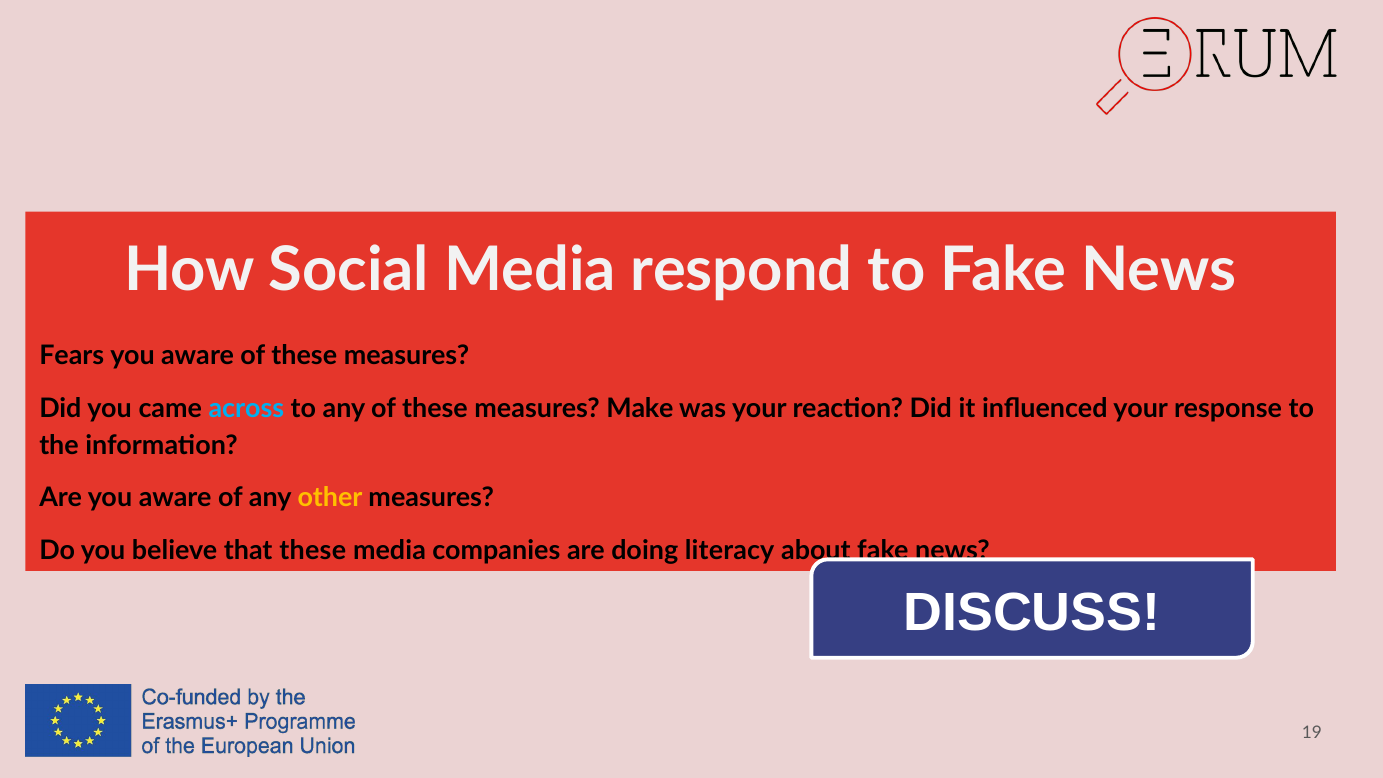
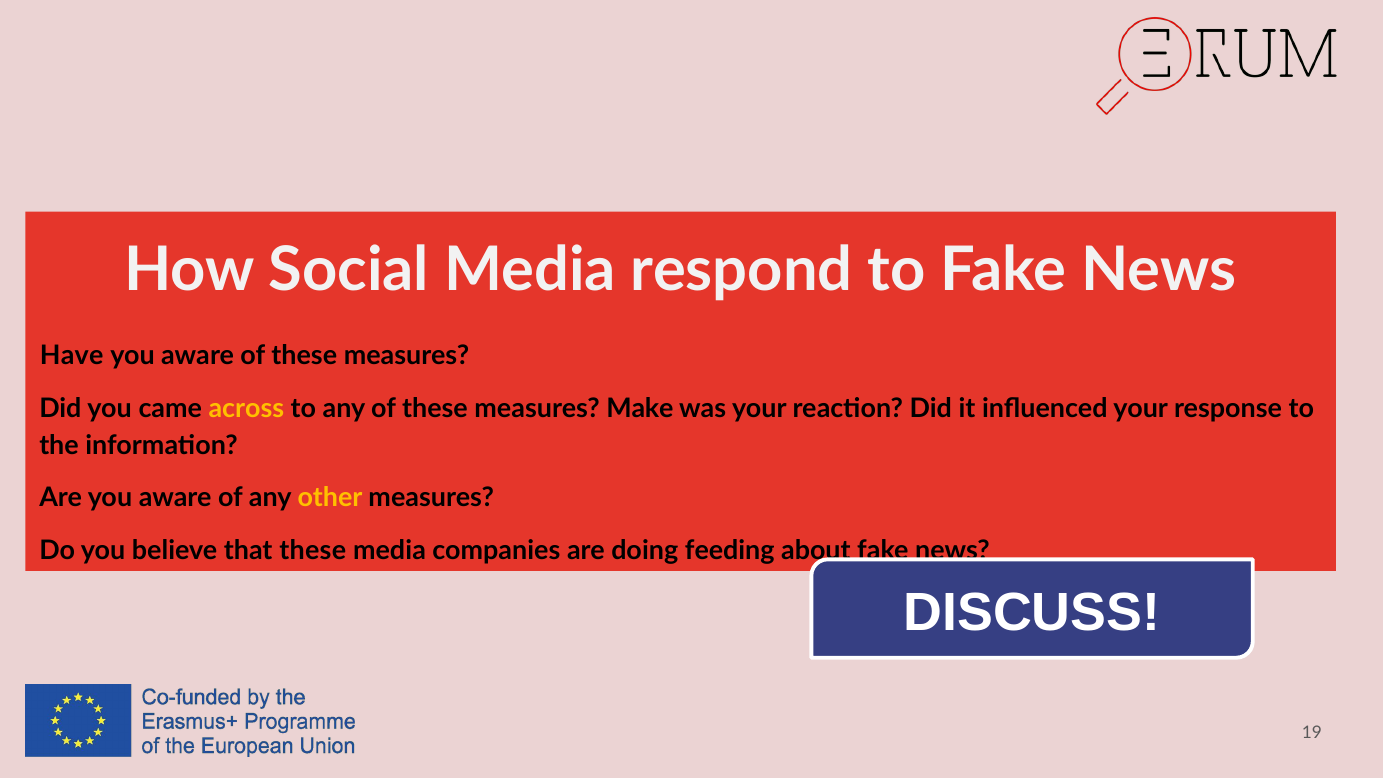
Fears: Fears -> Have (72, 356)
across colour: light blue -> yellow (246, 409)
literacy: literacy -> feeding (730, 550)
